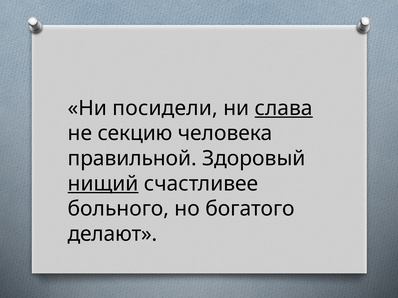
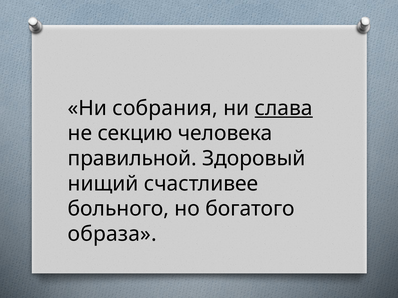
посидели: посидели -> собрания (165, 108)
нищий underline: present -> none (103, 184)
делают: делают -> образа (112, 234)
